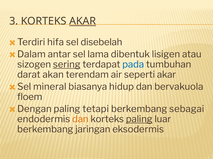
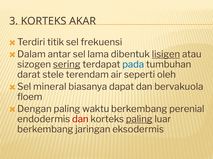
AKAR underline: present -> none (83, 21)
hifa: hifa -> titik (56, 42)
disebelah: disebelah -> frekuensi (101, 42)
lisigen underline: none -> present (166, 54)
akan: akan -> stele (53, 75)
seperti akar: akar -> oleh (166, 75)
hidup: hidup -> dapat (122, 87)
tetapi: tetapi -> waktu (96, 109)
sebagai: sebagai -> perenial (187, 109)
dan colour: orange -> red (80, 120)
